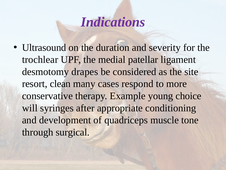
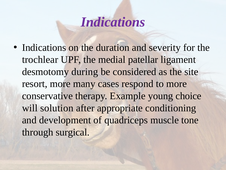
Ultrasound: Ultrasound -> Indications (44, 47)
drapes: drapes -> during (85, 72)
resort clean: clean -> more (60, 84)
syringes: syringes -> solution (57, 108)
